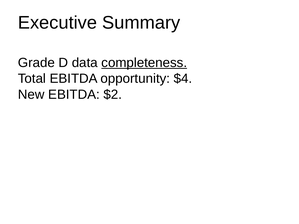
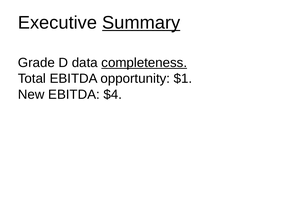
Summary underline: none -> present (141, 23)
$4: $4 -> $1 (183, 79)
$2: $2 -> $4 (113, 95)
